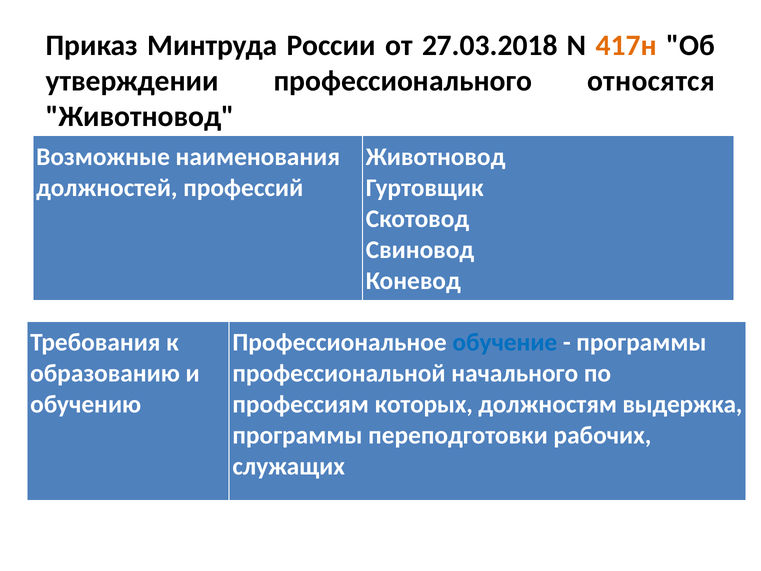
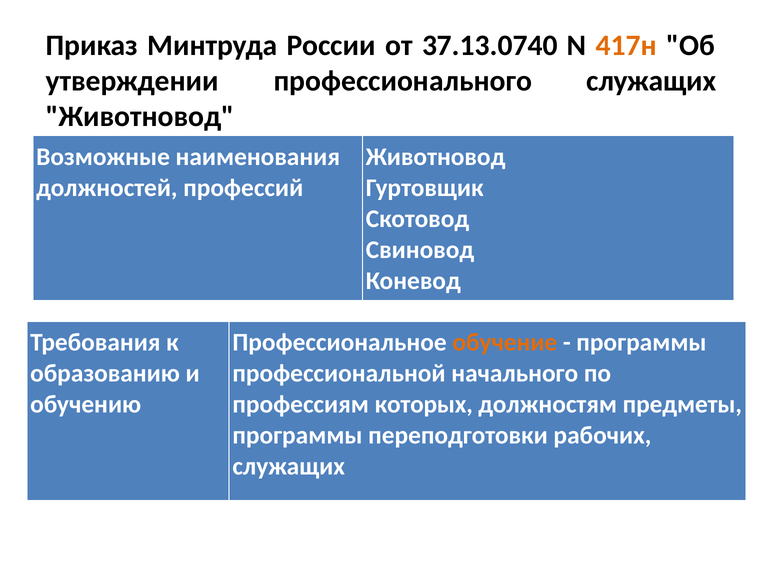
27.03.2018: 27.03.2018 -> 37.13.0740 (490, 45)
профессионального относятся: относятся -> служащих (651, 81)
обучение colour: blue -> orange (505, 342)
выдержка: выдержка -> предметы (682, 404)
